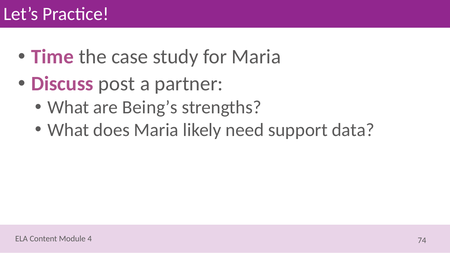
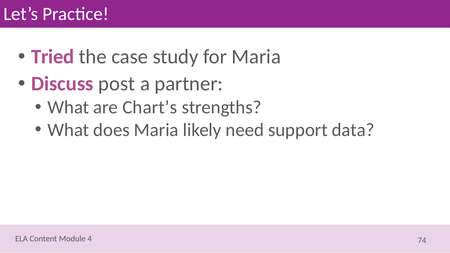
Time: Time -> Tried (53, 57)
Being’s: Being’s -> Chart’s (150, 107)
